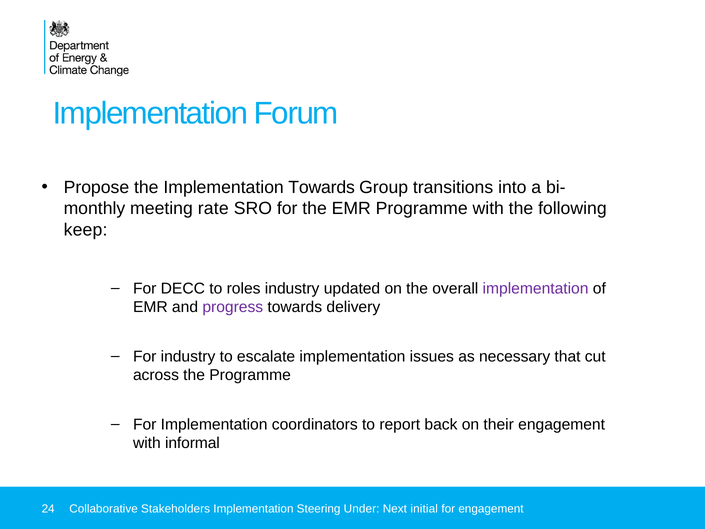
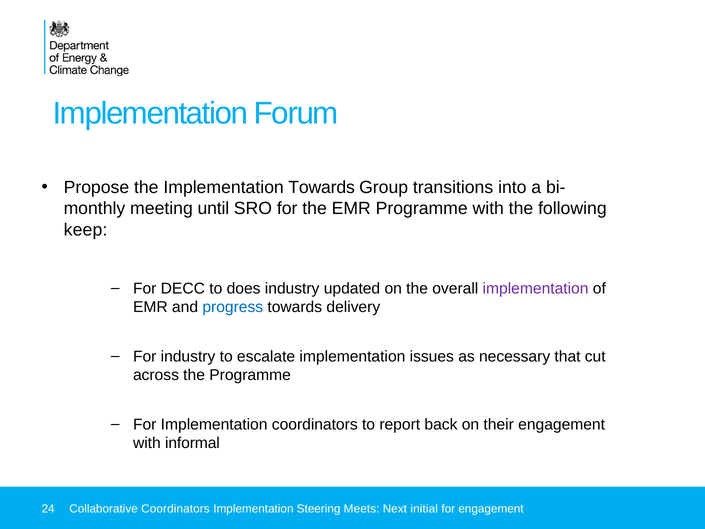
rate: rate -> until (213, 209)
roles: roles -> does (244, 288)
progress colour: purple -> blue (233, 307)
Collaborative Stakeholders: Stakeholders -> Coordinators (175, 508)
Under: Under -> Meets (362, 508)
